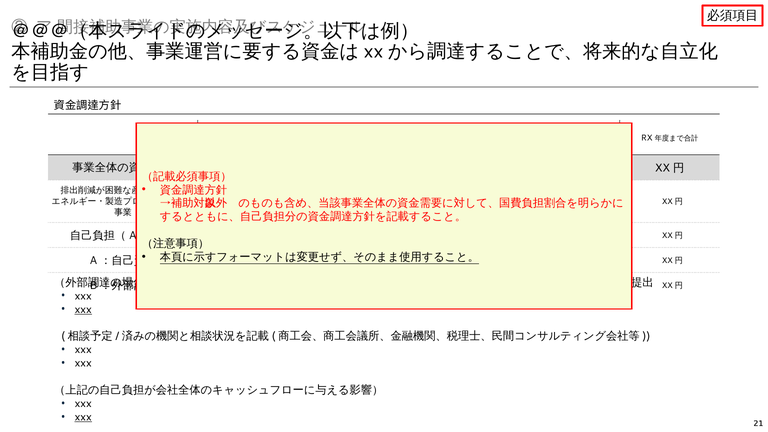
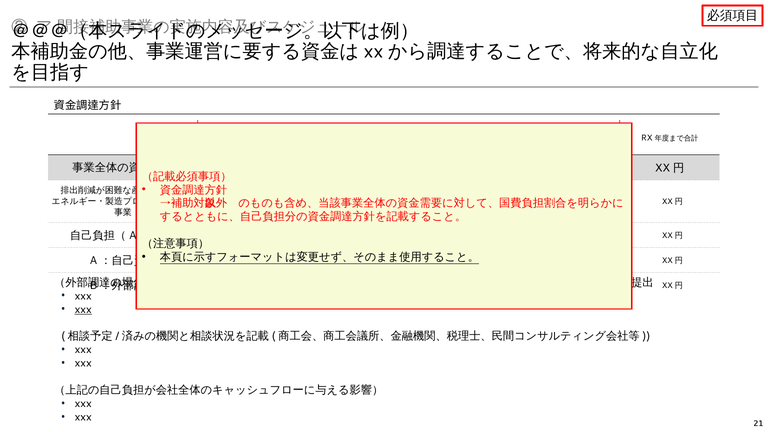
xxx underline: present -> none (83, 417)
